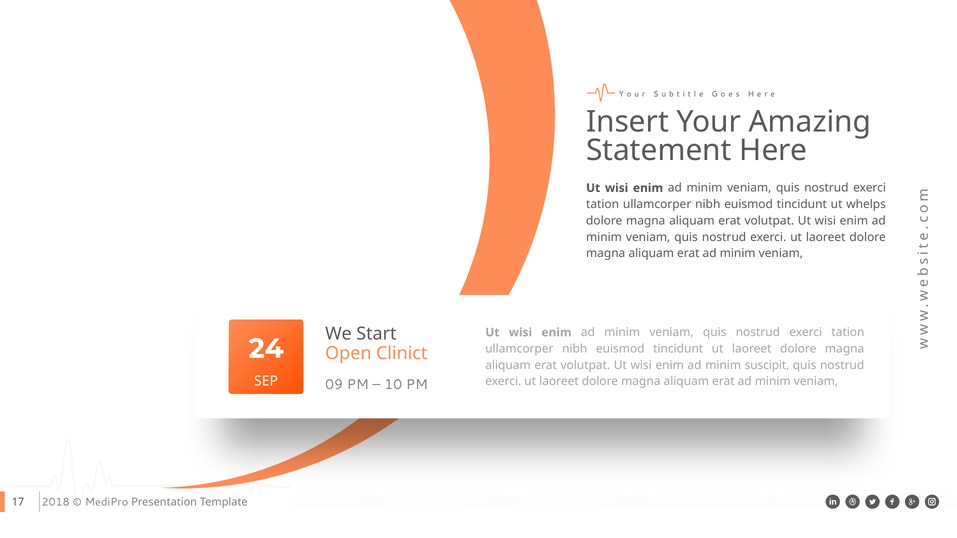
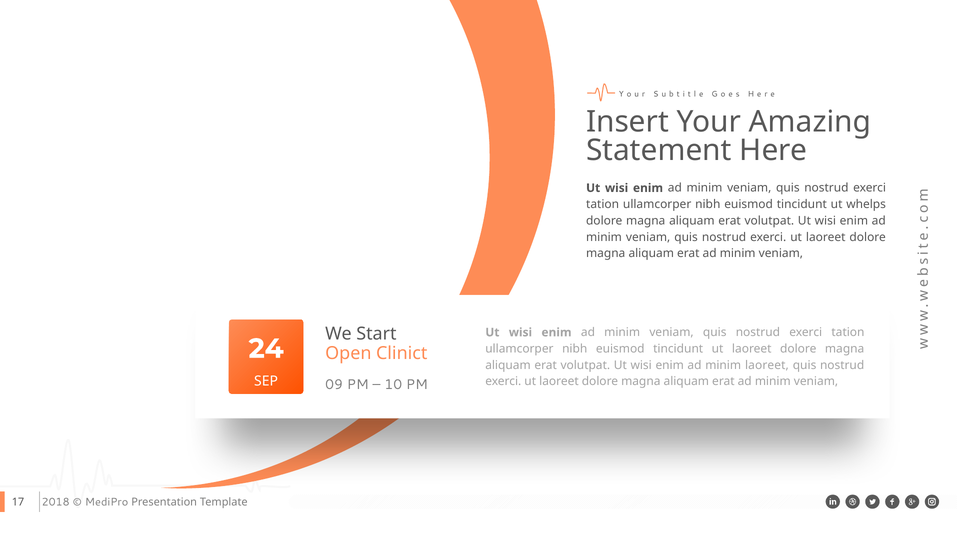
minim suscipit: suscipit -> laoreet (767, 365)
